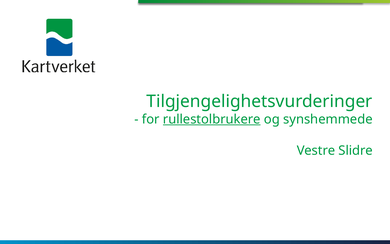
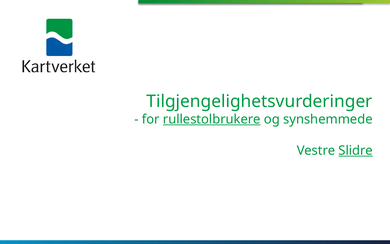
Slidre underline: none -> present (356, 150)
